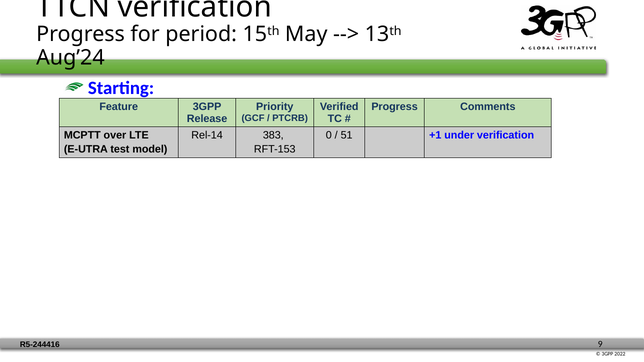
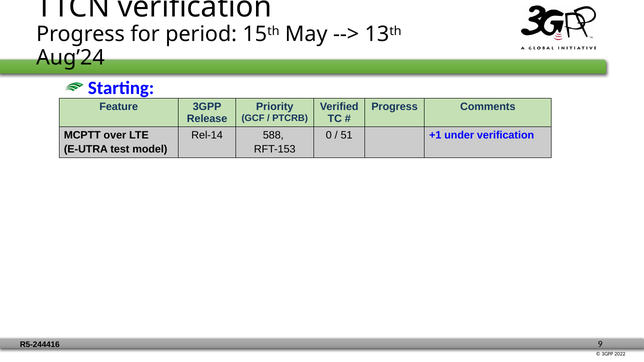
383: 383 -> 588 (273, 135)
